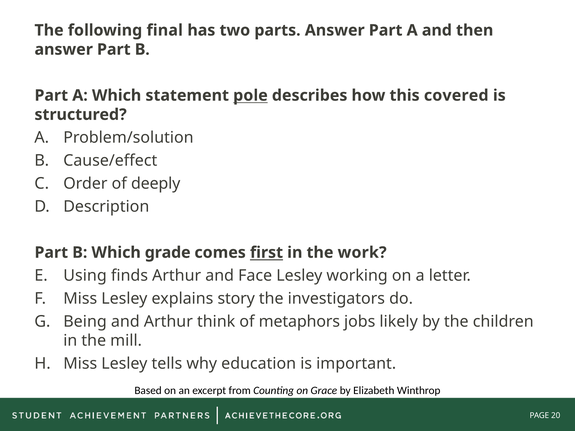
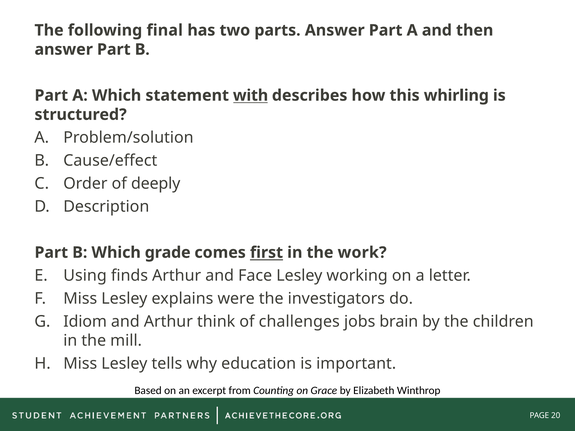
pole: pole -> with (251, 95)
covered: covered -> whirling (456, 95)
story: story -> were (236, 299)
Being: Being -> Idiom (85, 322)
metaphors: metaphors -> challenges (299, 322)
likely: likely -> brain (399, 322)
